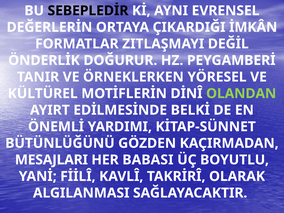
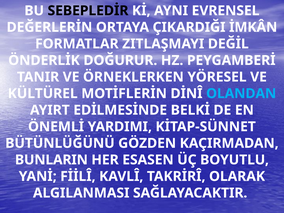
OLANDAN colour: light green -> light blue (241, 94)
MESAJLARI: MESAJLARI -> BUNLARIN (51, 160)
BABASI: BABASI -> ESASEN (148, 160)
